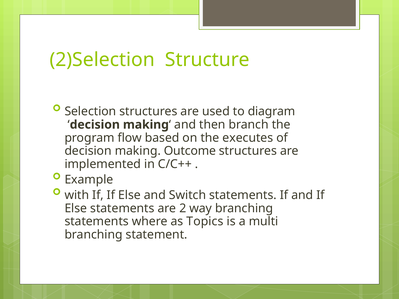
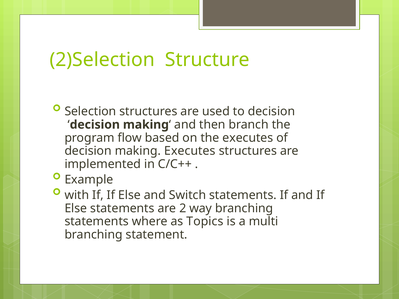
to diagram: diagram -> decision (271, 112)
making Outcome: Outcome -> Executes (190, 151)
